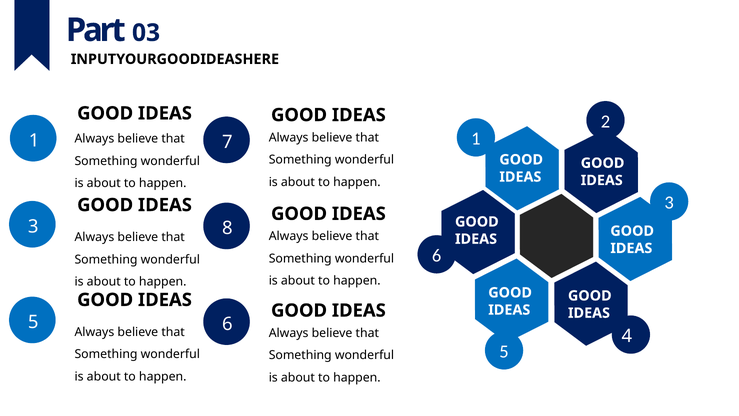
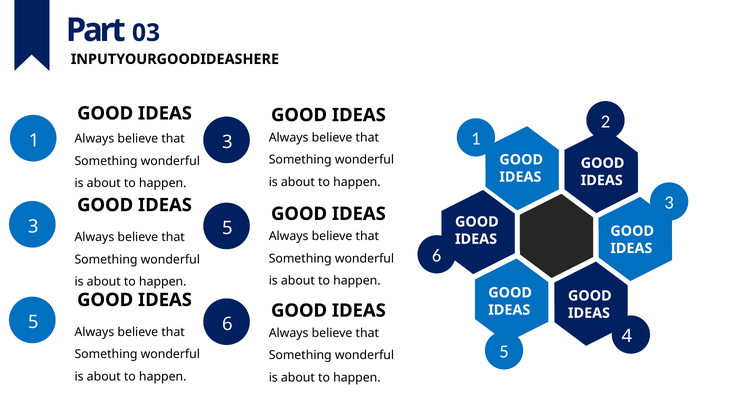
1 7: 7 -> 3 (227, 142)
3 8: 8 -> 5 (227, 228)
